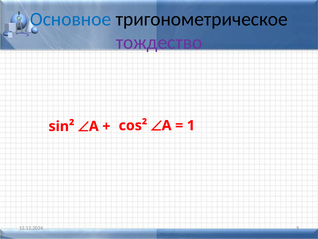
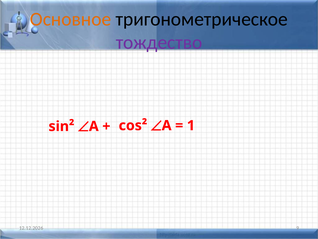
Основное colour: blue -> orange (71, 19)
